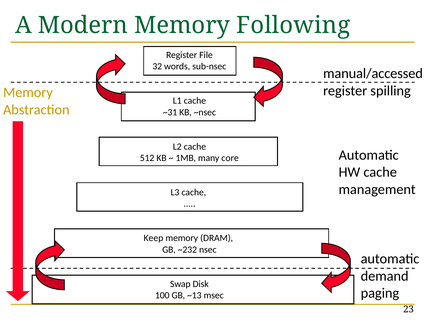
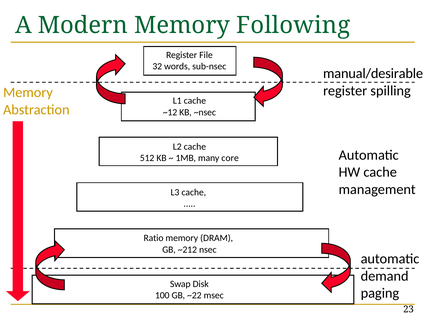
manual/accessed: manual/accessed -> manual/desirable (373, 73)
~31: ~31 -> ~12 (170, 112)
Keep: Keep -> Ratio (154, 238)
~232: ~232 -> ~212 (187, 249)
~13: ~13 -> ~22 (194, 295)
